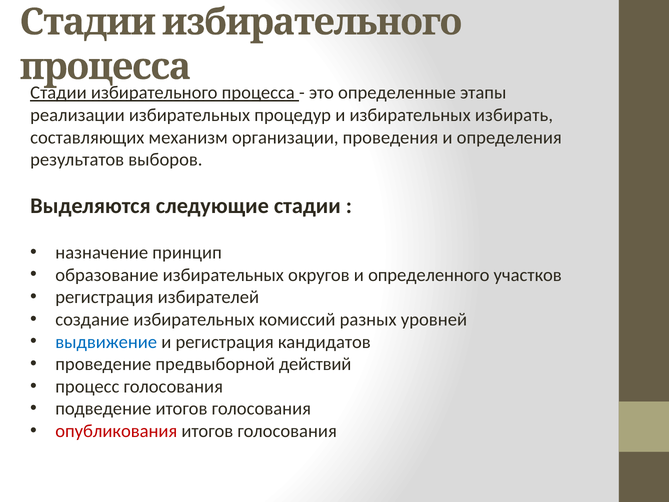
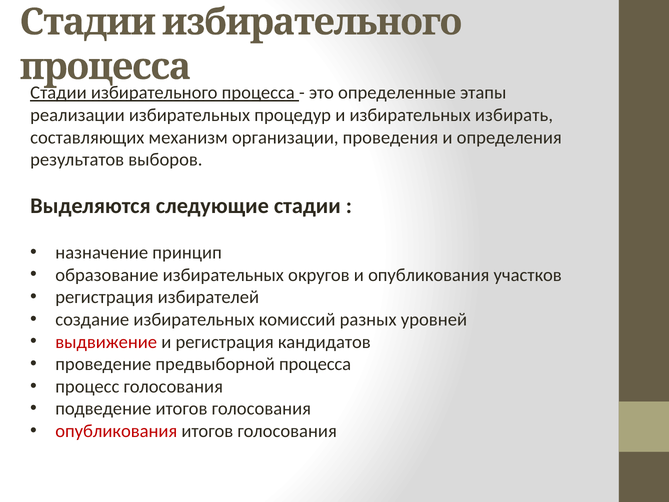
и определенного: определенного -> опубликования (429, 275)
выдвижение colour: blue -> red (106, 342)
предвыборной действий: действий -> процесса (315, 364)
